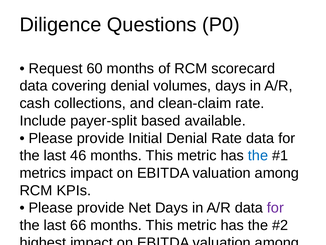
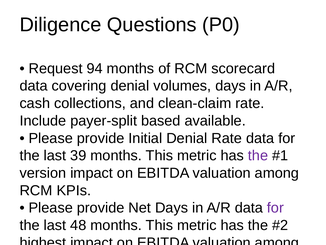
60: 60 -> 94 (95, 68)
46: 46 -> 39 (78, 155)
the colour: blue -> purple (258, 155)
metrics: metrics -> version (43, 173)
66: 66 -> 48 (78, 225)
